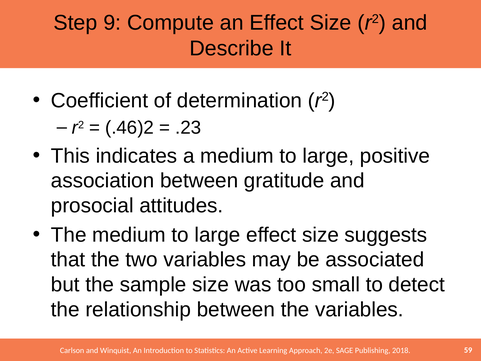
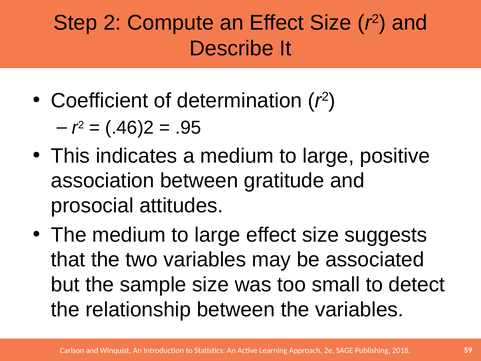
9: 9 -> 2 (112, 23)
.23: .23 -> .95 (188, 128)
